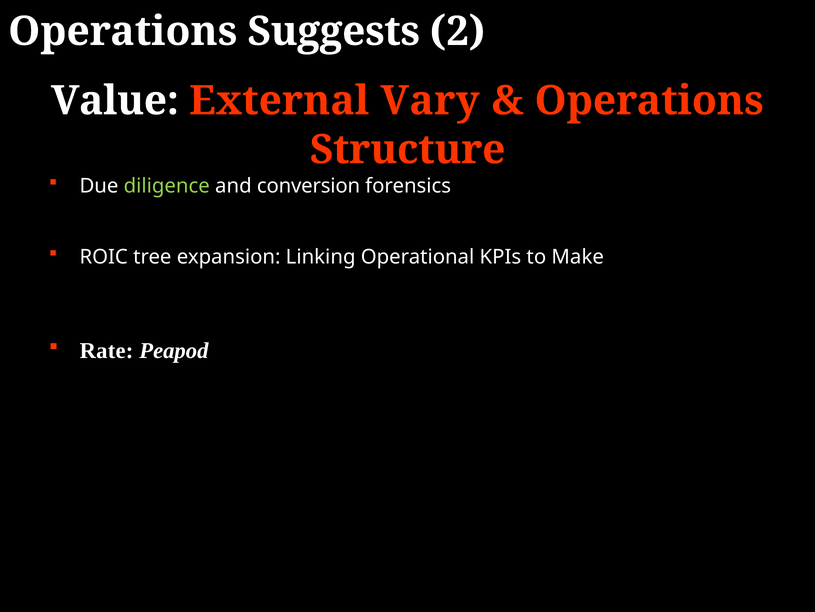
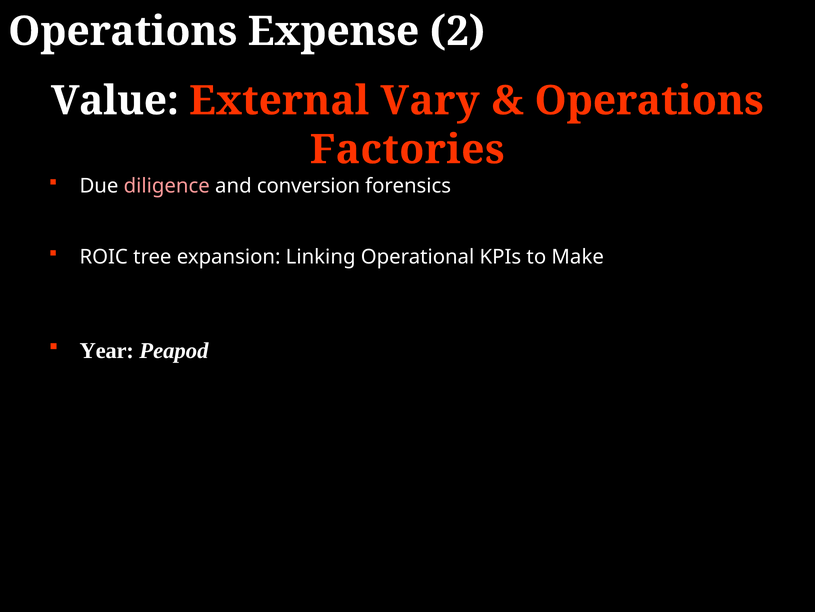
Suggests: Suggests -> Expense (334, 31)
Structure: Structure -> Factories (407, 150)
diligence colour: light green -> pink (167, 186)
Rate: Rate -> Year (107, 350)
